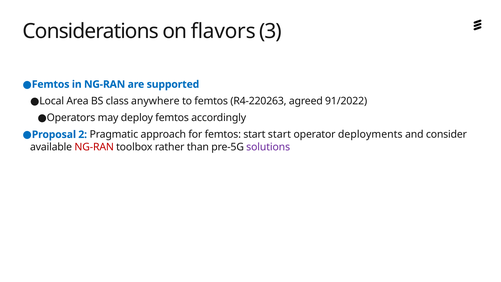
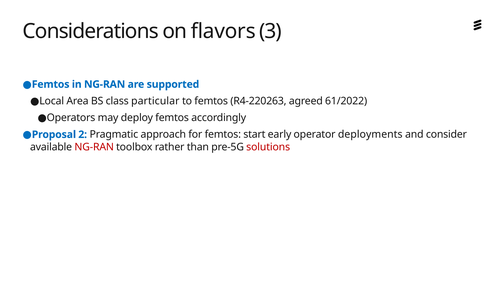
anywhere: anywhere -> particular (155, 101)
91/2022: 91/2022 -> 61/2022 (346, 101)
start start: start -> early (280, 134)
solutions colour: purple -> red (268, 147)
